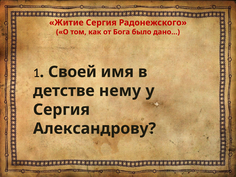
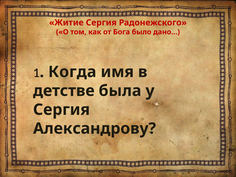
Своей: Своей -> Когда (72, 72)
нему: нему -> была (120, 91)
